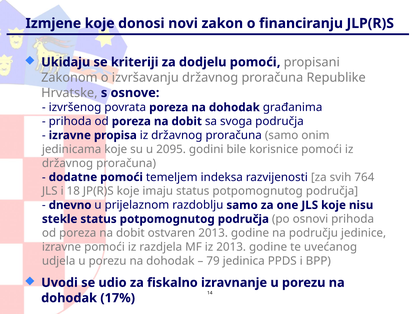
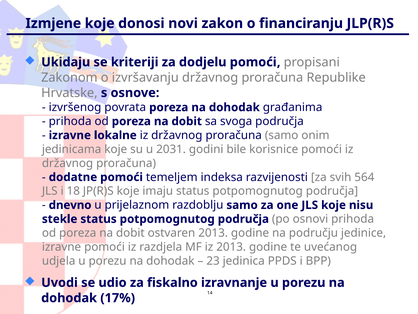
propisa: propisa -> lokalne (115, 135)
2095: 2095 -> 2031 (171, 149)
764: 764 -> 564 (364, 177)
79: 79 -> 23 (213, 261)
